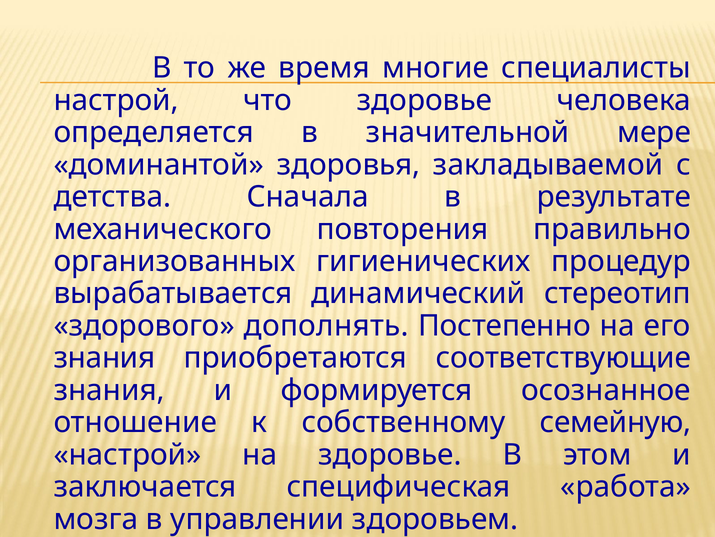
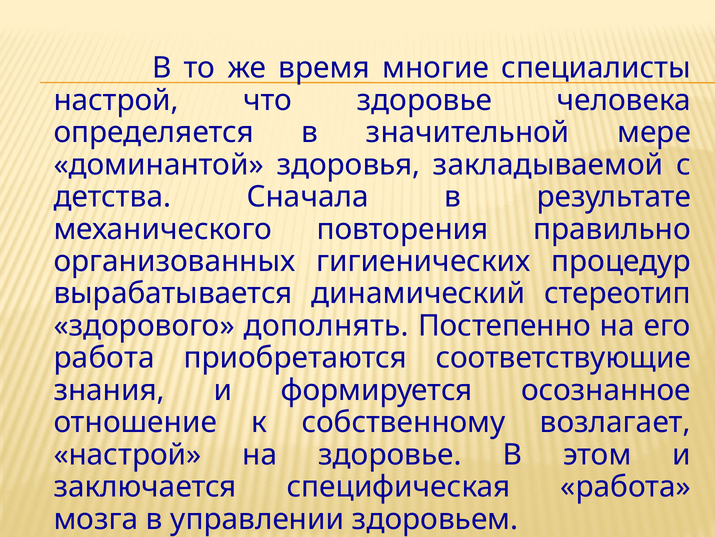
знания: знания -> работа (104, 358)
семейную: семейную -> возлагает (615, 422)
